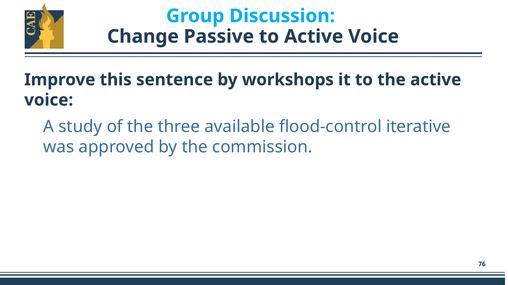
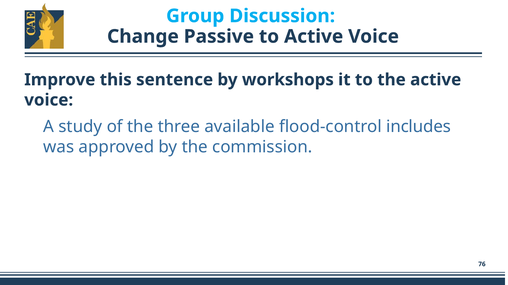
iterative: iterative -> includes (419, 127)
